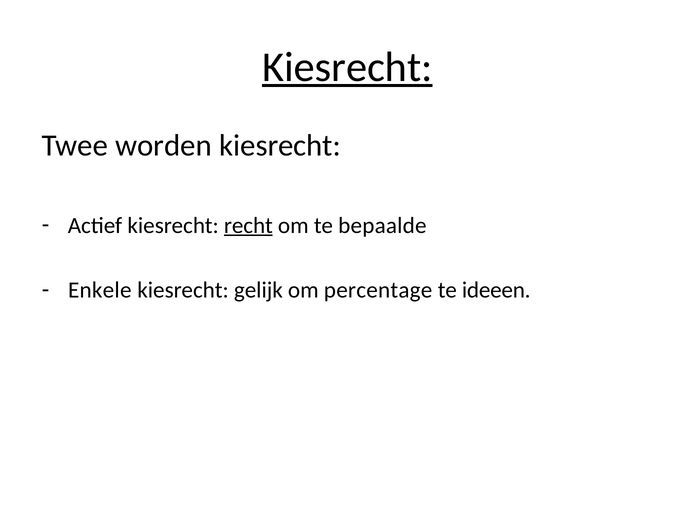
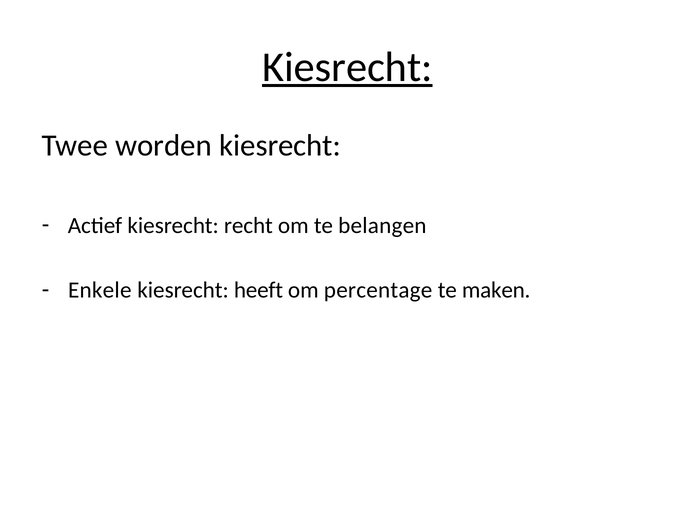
recht underline: present -> none (248, 226)
bepaalde: bepaalde -> belangen (382, 226)
gelijk: gelijk -> heeft (258, 290)
ideeen: ideeen -> maken (496, 290)
